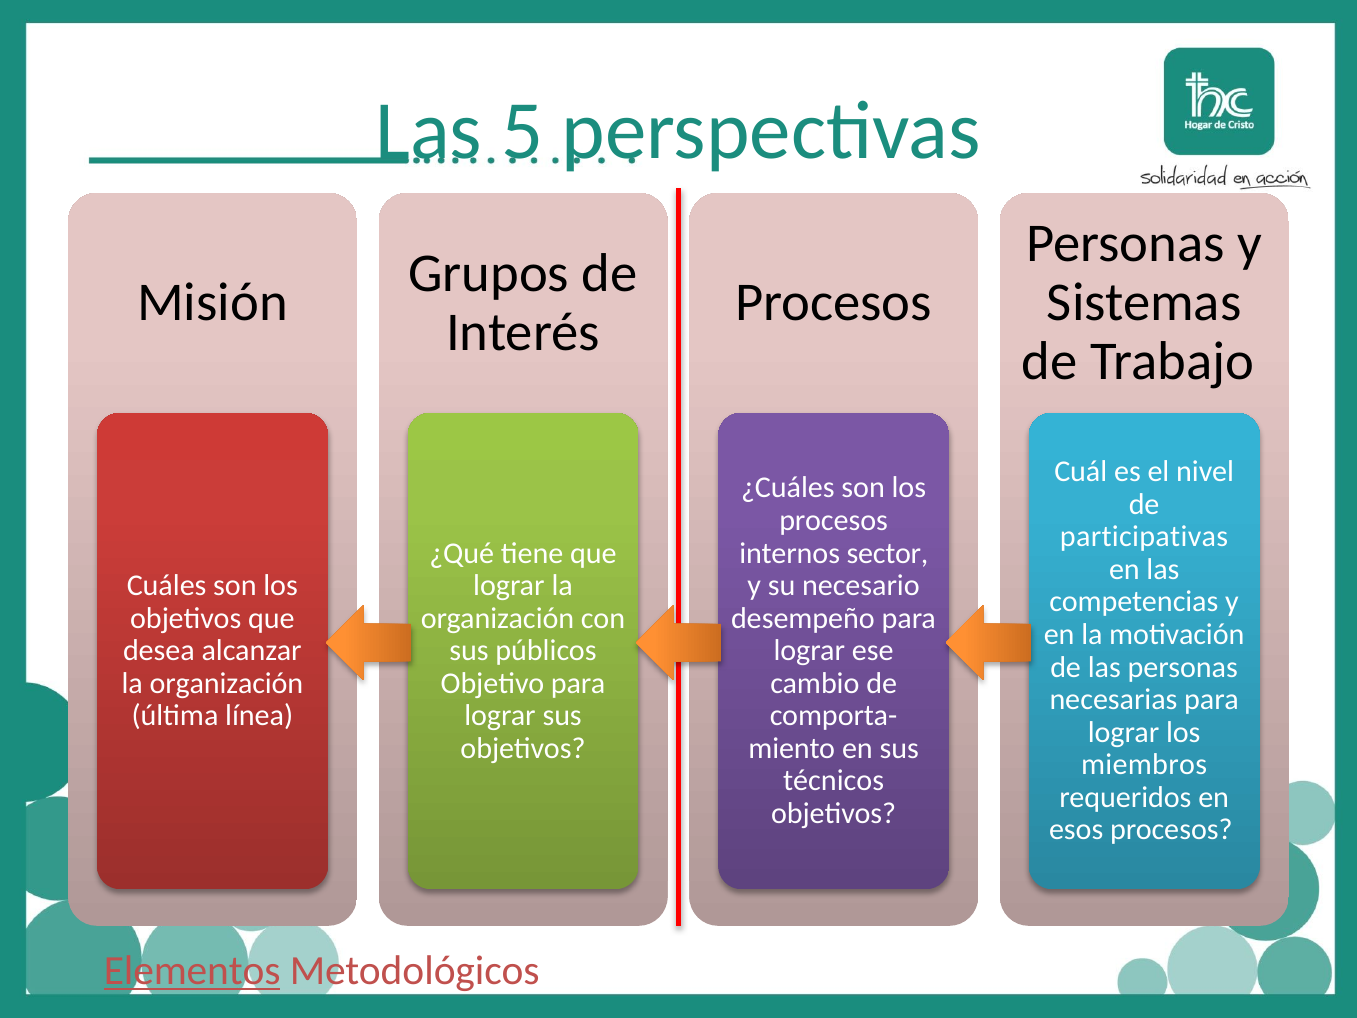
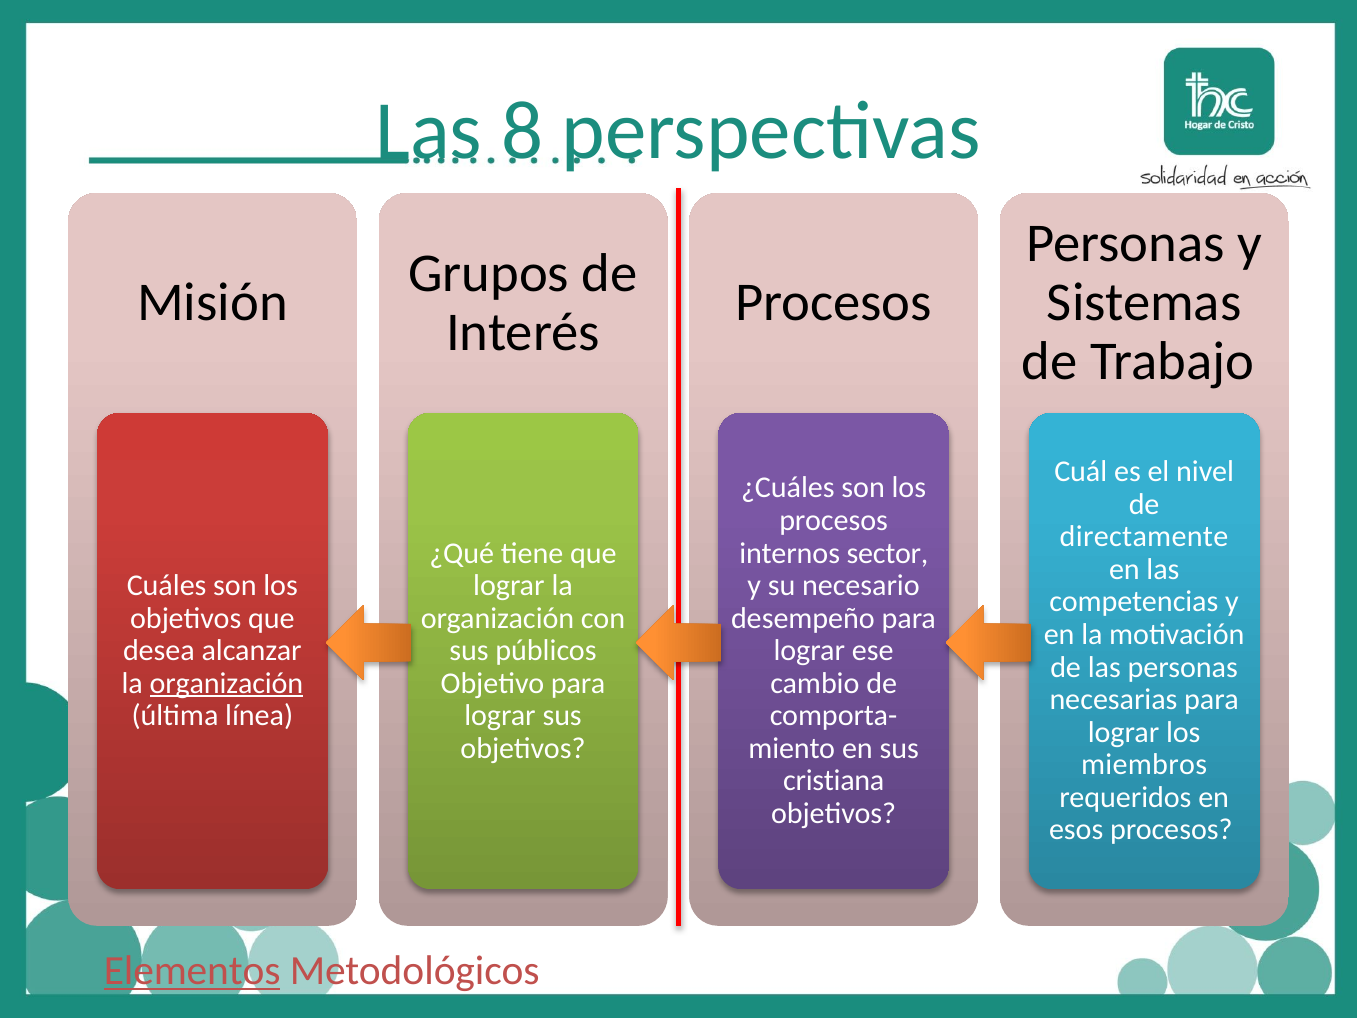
5: 5 -> 8 (522, 131)
participativas: participativas -> directamente (1144, 537)
organización underline: none -> present (226, 683)
técnicos: técnicos -> cristiana (834, 781)
